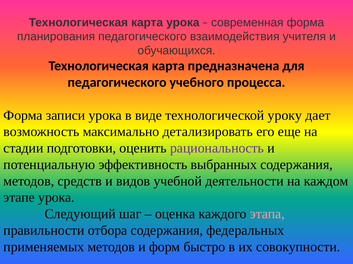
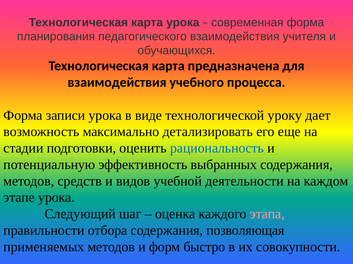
педагогического: педагогического -> взаимодействия (117, 83)
рациональность colour: purple -> blue (217, 149)
федеральных: федеральных -> позволяющая (245, 231)
